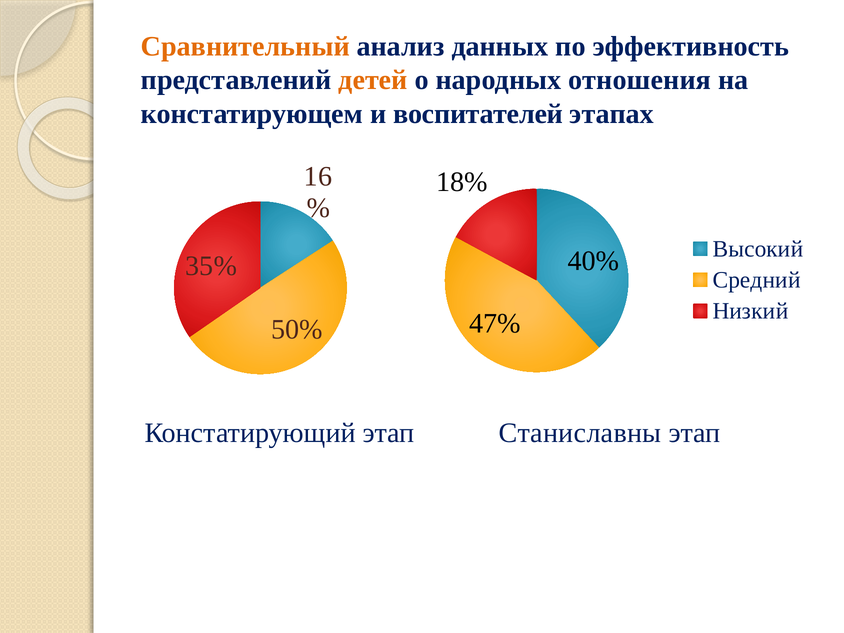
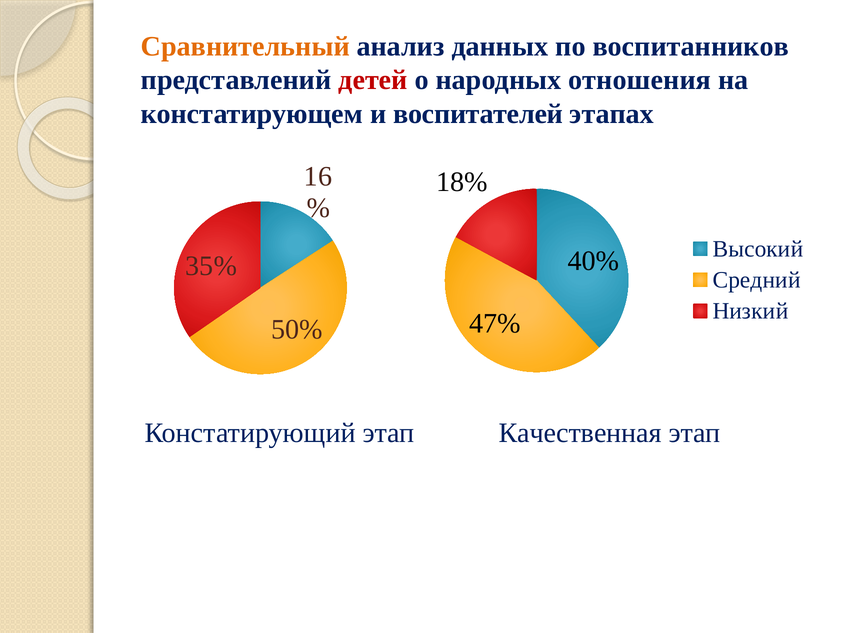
эффективность: эффективность -> воспитанников (691, 46)
детей colour: orange -> red (373, 80)
Станиславны: Станиславны -> Качественная (580, 433)
